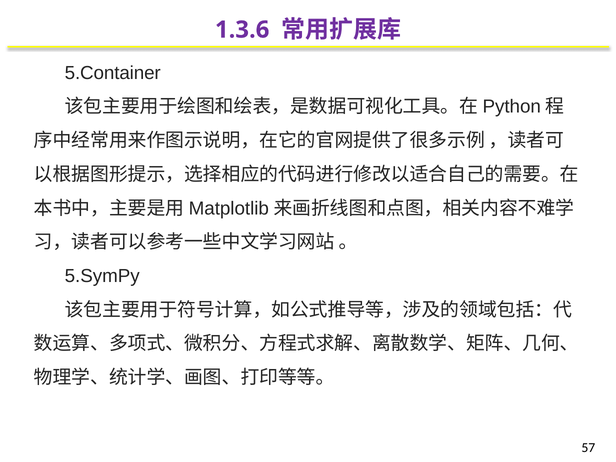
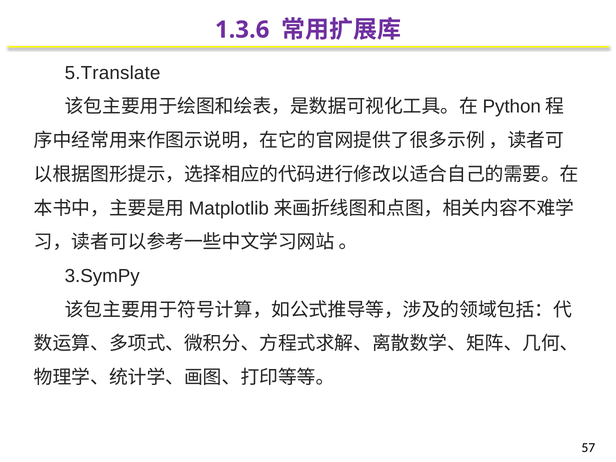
5.Container: 5.Container -> 5.Translate (113, 73)
5.SymPy: 5.SymPy -> 3.SymPy (102, 276)
